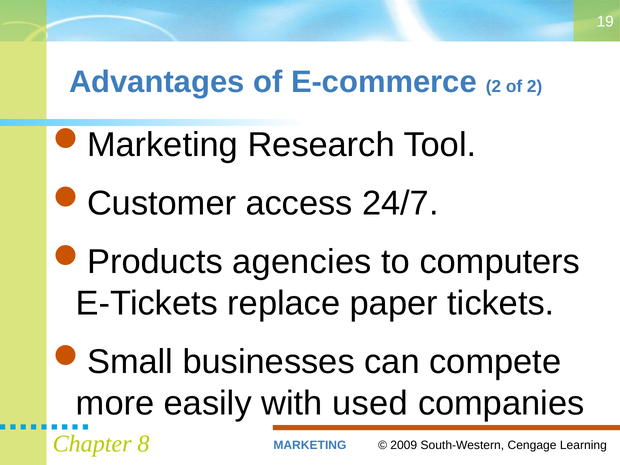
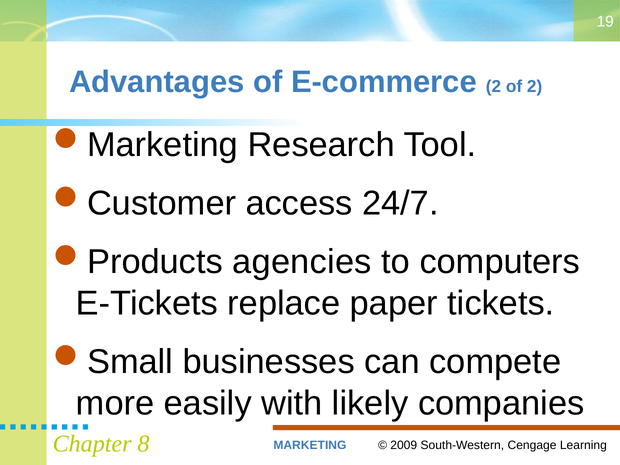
used: used -> likely (370, 403)
